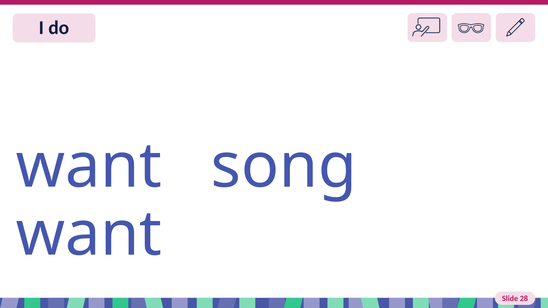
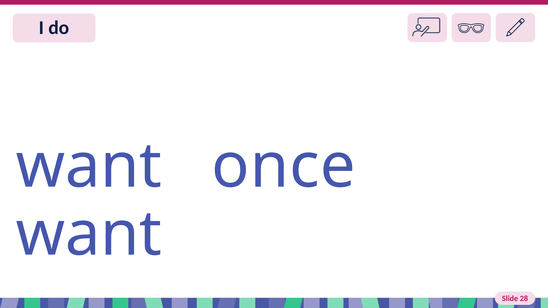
song: song -> once (284, 166)
